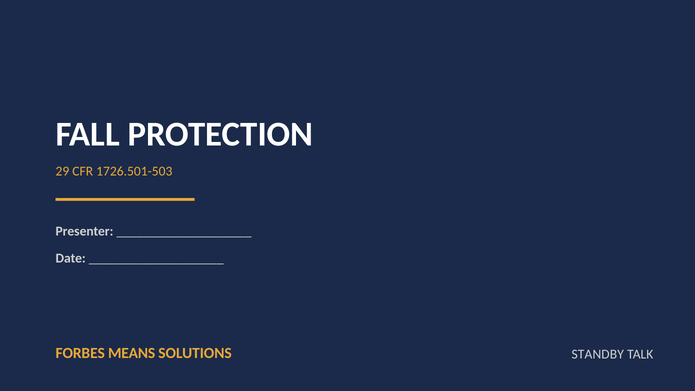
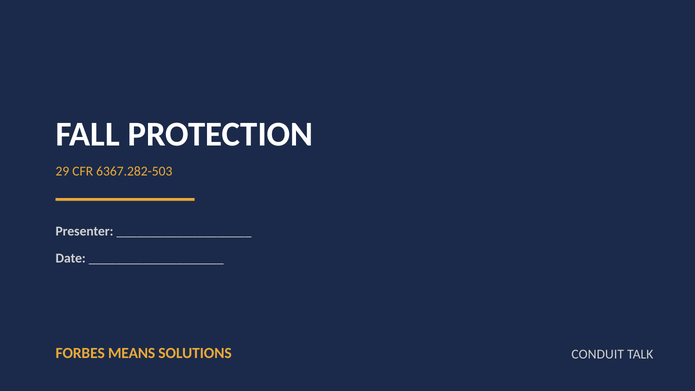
1726.501-503: 1726.501-503 -> 6367.282-503 (134, 171)
STANDBY: STANDBY -> CONDUIT (598, 354)
